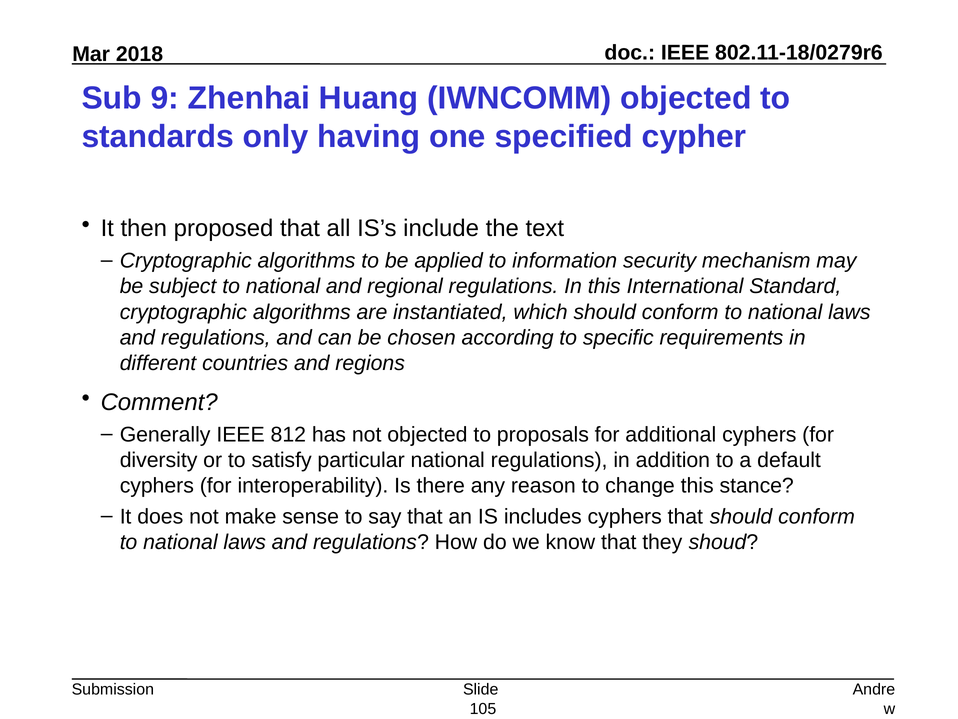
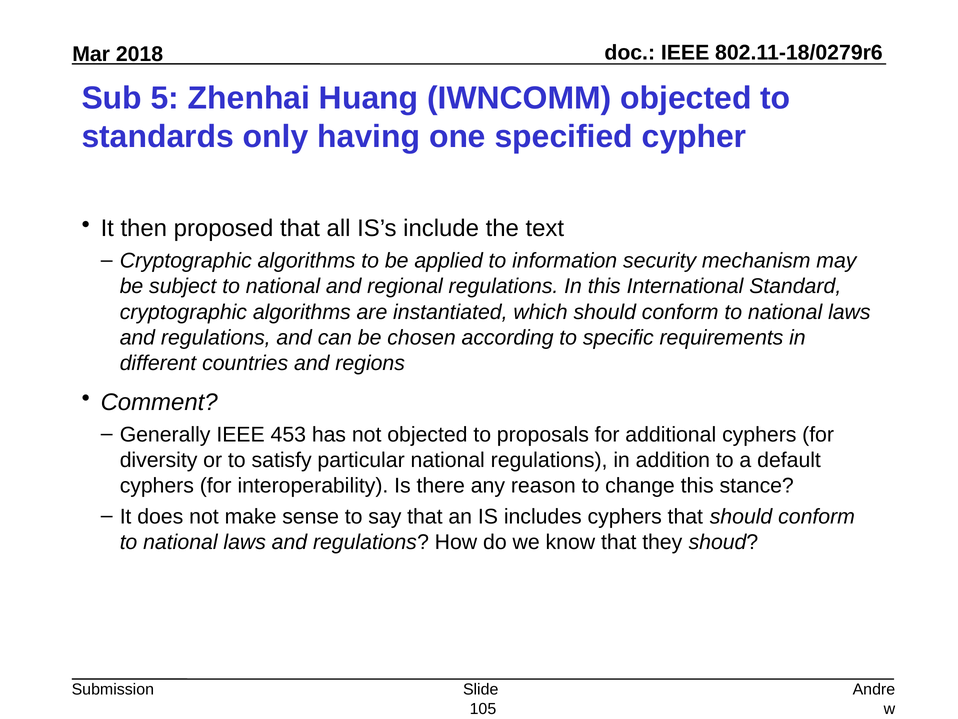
9: 9 -> 5 (165, 98)
812: 812 -> 453 (288, 434)
